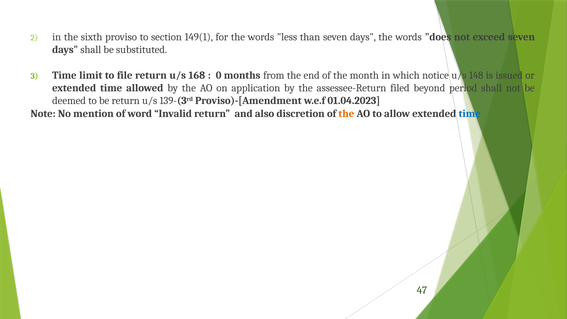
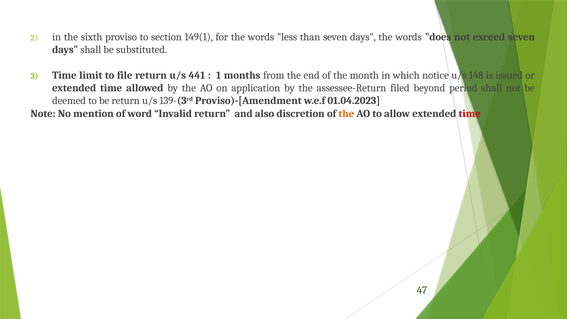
168: 168 -> 441 (197, 75)
0: 0 -> 1 (219, 75)
time colour: blue -> red (470, 113)
